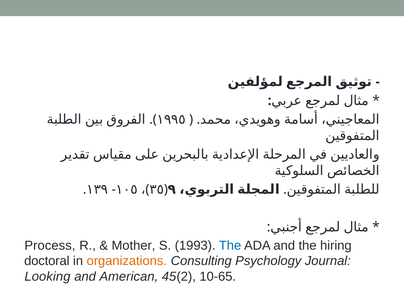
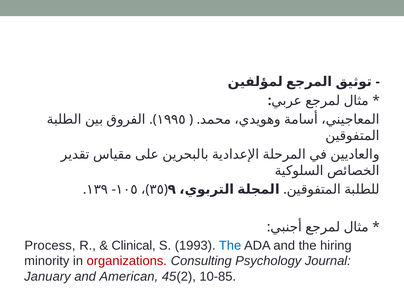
Mother: Mother -> Clinical (134, 246)
doctoral: doctoral -> minority (47, 261)
organizations colour: orange -> red (127, 261)
Looking: Looking -> January (47, 276)
10-65: 10-65 -> 10-85 (218, 276)
